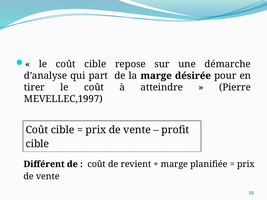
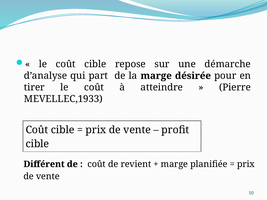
MEVELLEC,1997: MEVELLEC,1997 -> MEVELLEC,1933 (63, 99)
